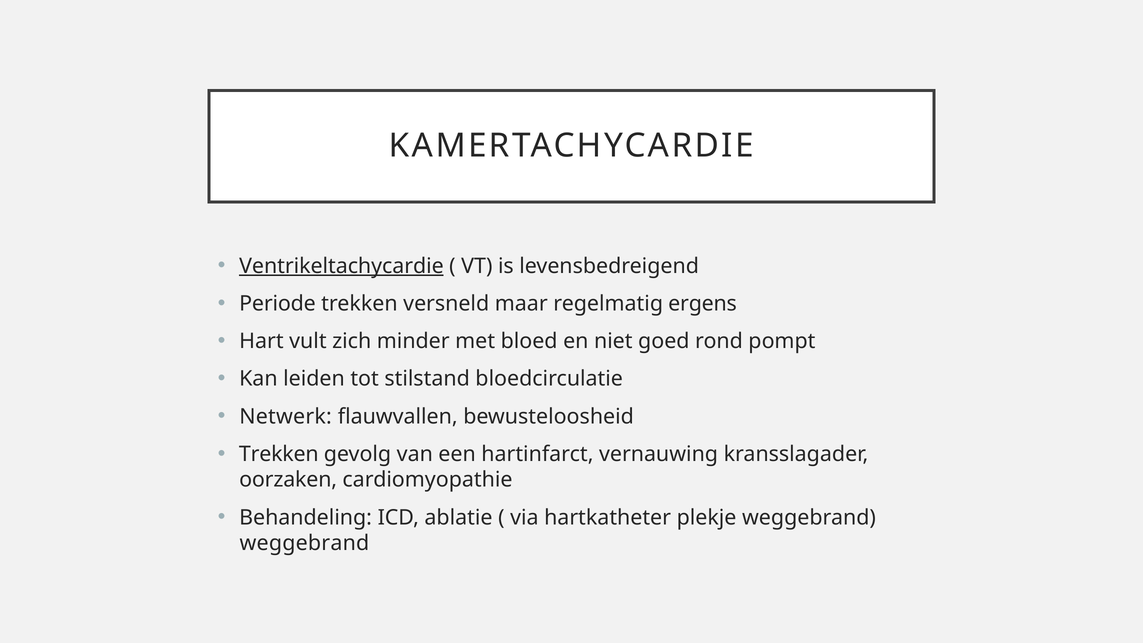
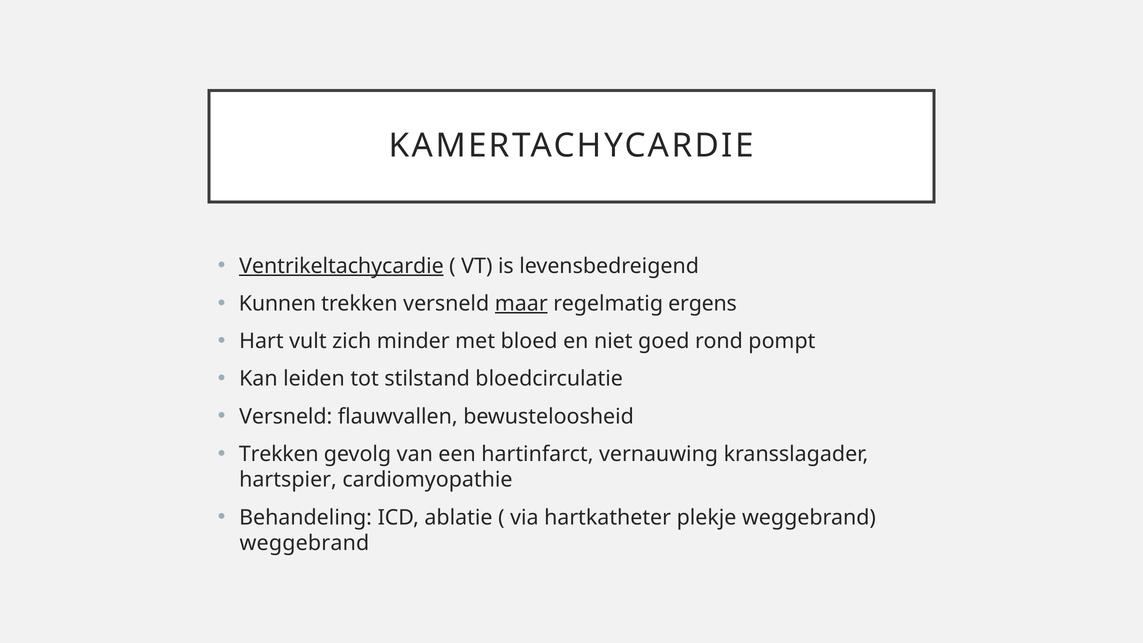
Periode: Periode -> Kunnen (278, 304)
maar underline: none -> present (521, 304)
Netwerk: Netwerk -> Versneld (286, 416)
oorzaken: oorzaken -> hartspier (288, 480)
